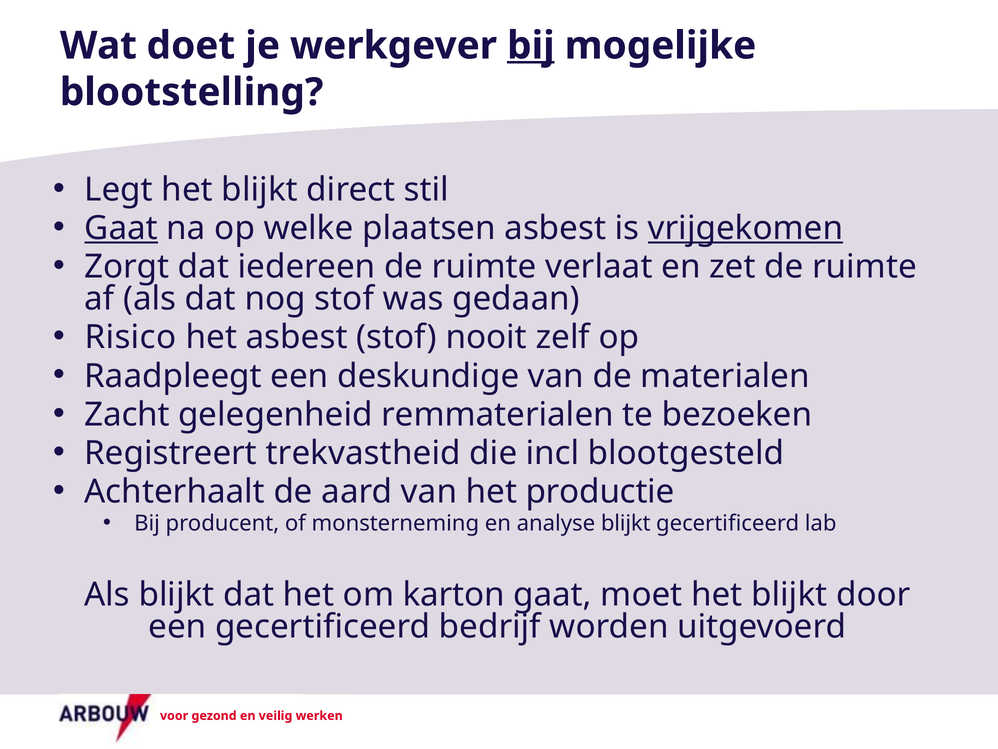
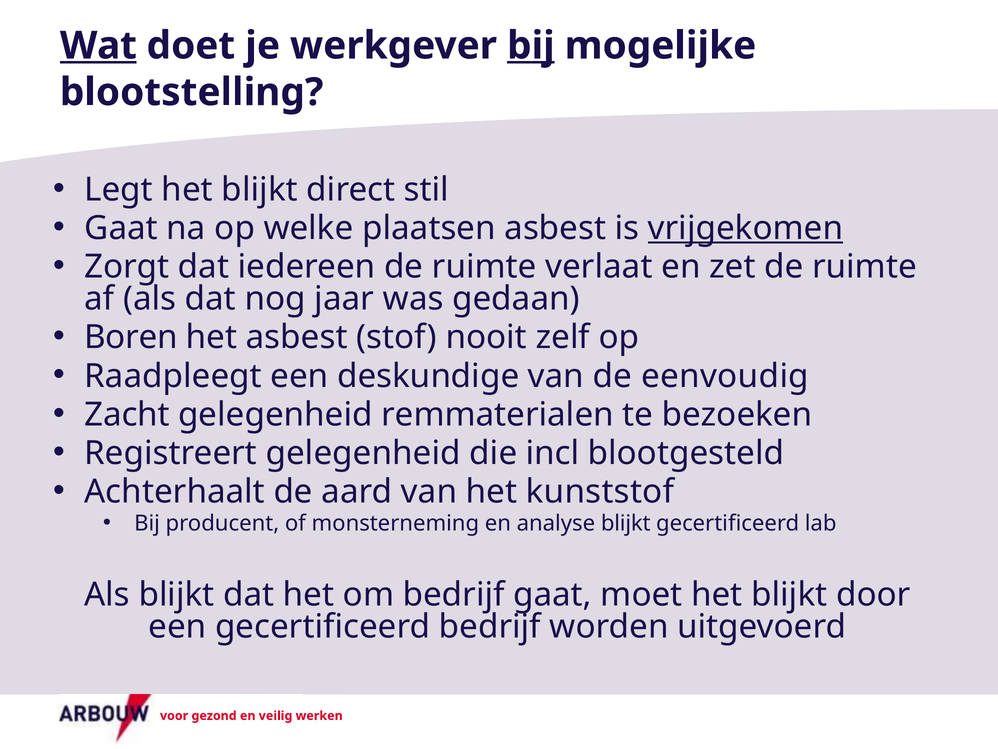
Wat underline: none -> present (98, 46)
Gaat underline: present -> none (121, 228)
nog stof: stof -> jaar (344, 299)
Risico: Risico -> Boren (131, 337)
materialen: materialen -> eenvoudig (725, 376)
Registreert trekvastheid: trekvastheid -> gelegenheid (363, 453)
productie: productie -> kunststof (600, 492)
om karton: karton -> bedrijf (454, 594)
